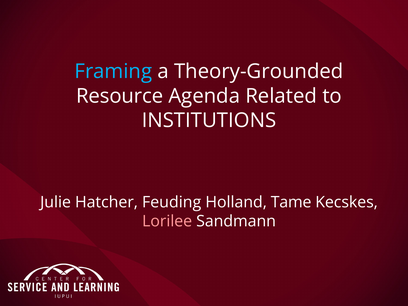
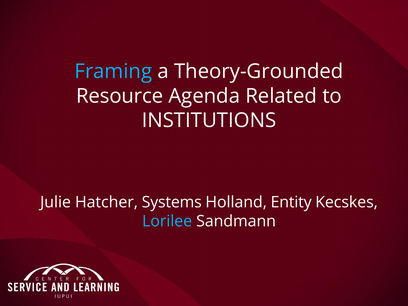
Feuding: Feuding -> Systems (172, 202)
Tame: Tame -> Entity (291, 202)
Lorilee colour: pink -> light blue (167, 221)
